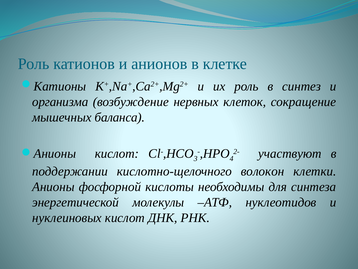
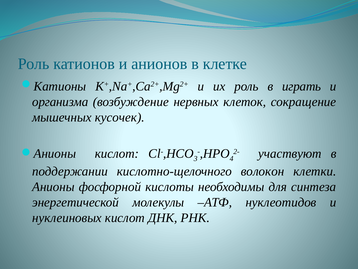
синтез: синтез -> играть (302, 86)
баланса: баланса -> кусочек (120, 117)
